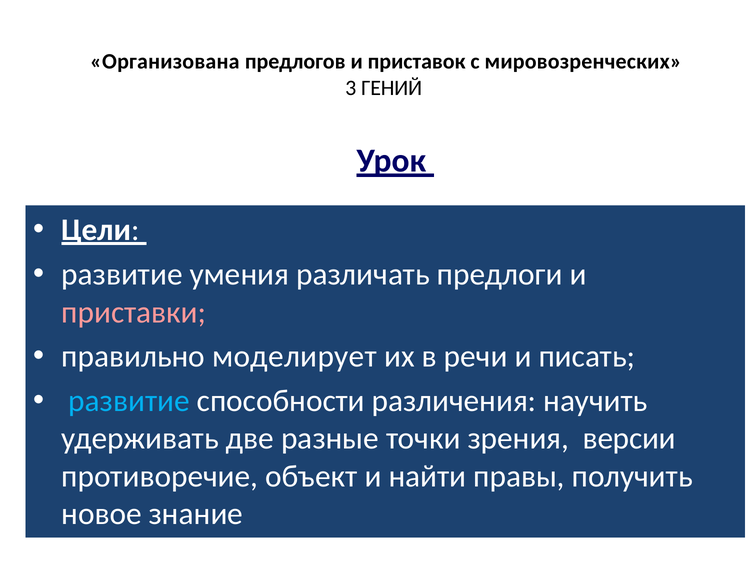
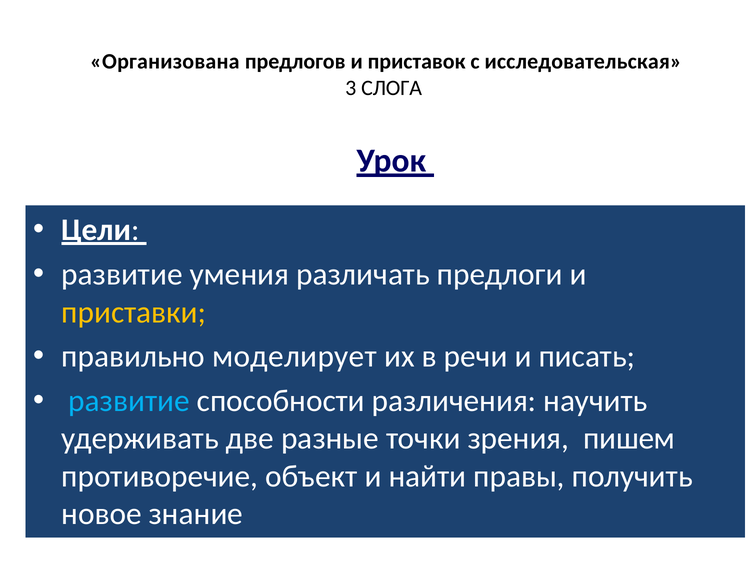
мировозренческих: мировозренческих -> исследовательская (583, 61)
ГЕНИЙ: ГЕНИЙ -> СЛОГА (392, 88)
приставки colour: pink -> yellow (134, 312)
версии: версии -> пишем (629, 438)
